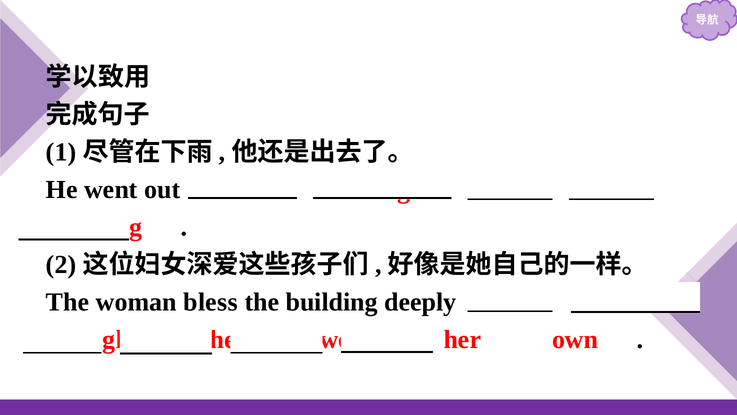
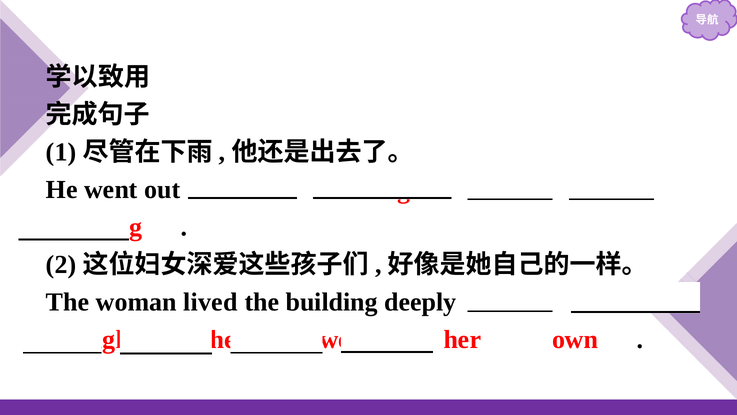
bless: bless -> lived (211, 302)
